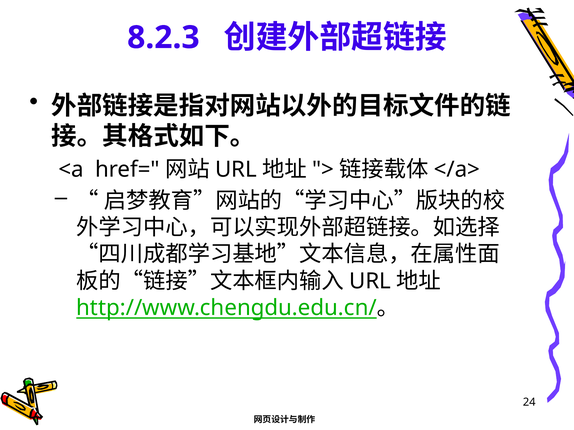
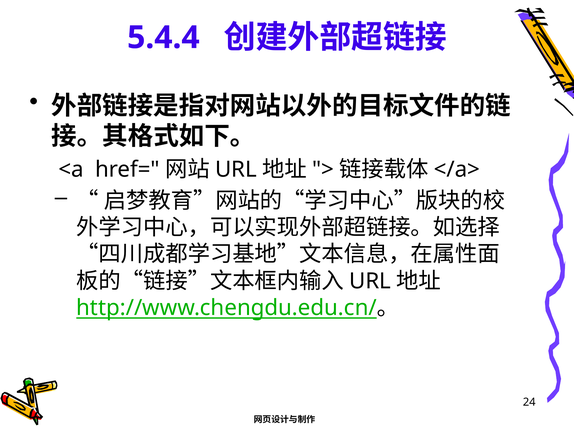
8.2.3: 8.2.3 -> 5.4.4 (163, 38)
